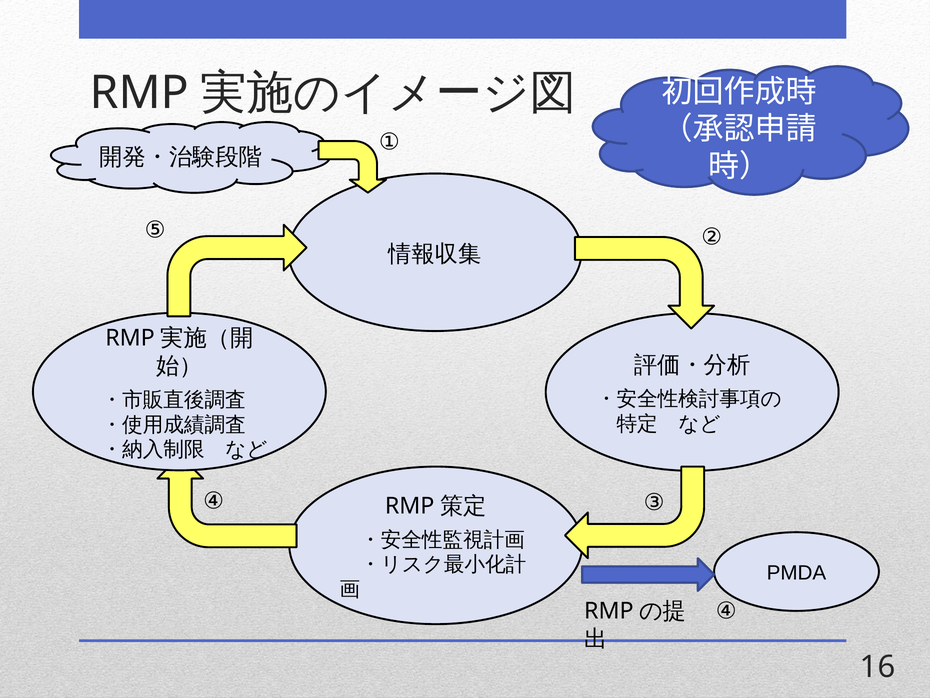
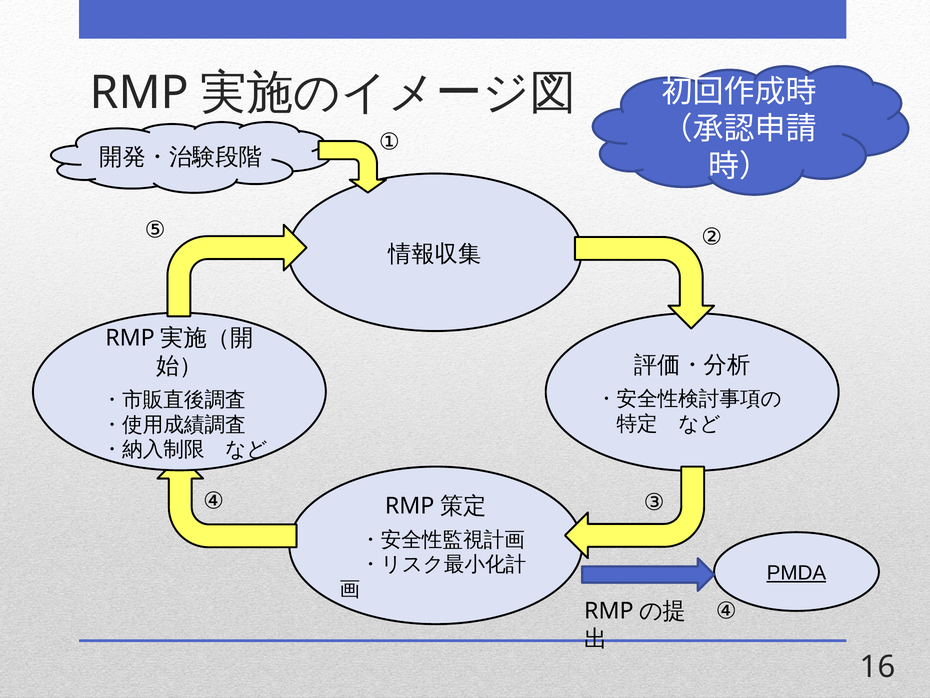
PMDA underline: none -> present (796, 573)
